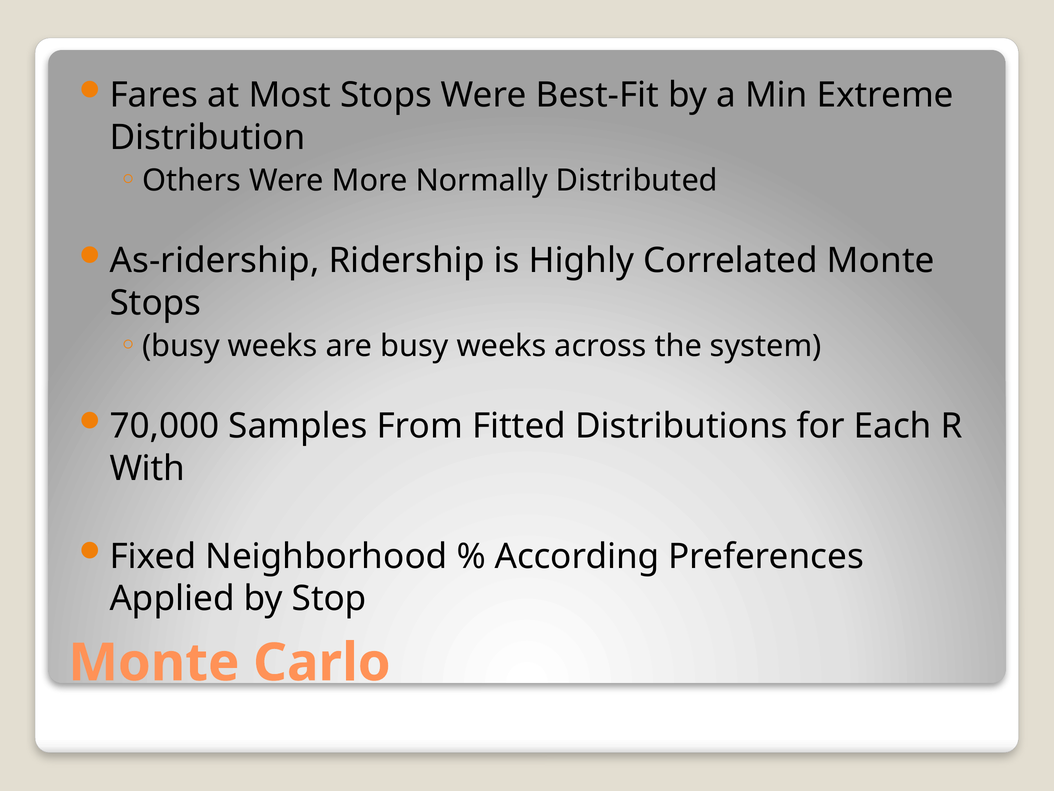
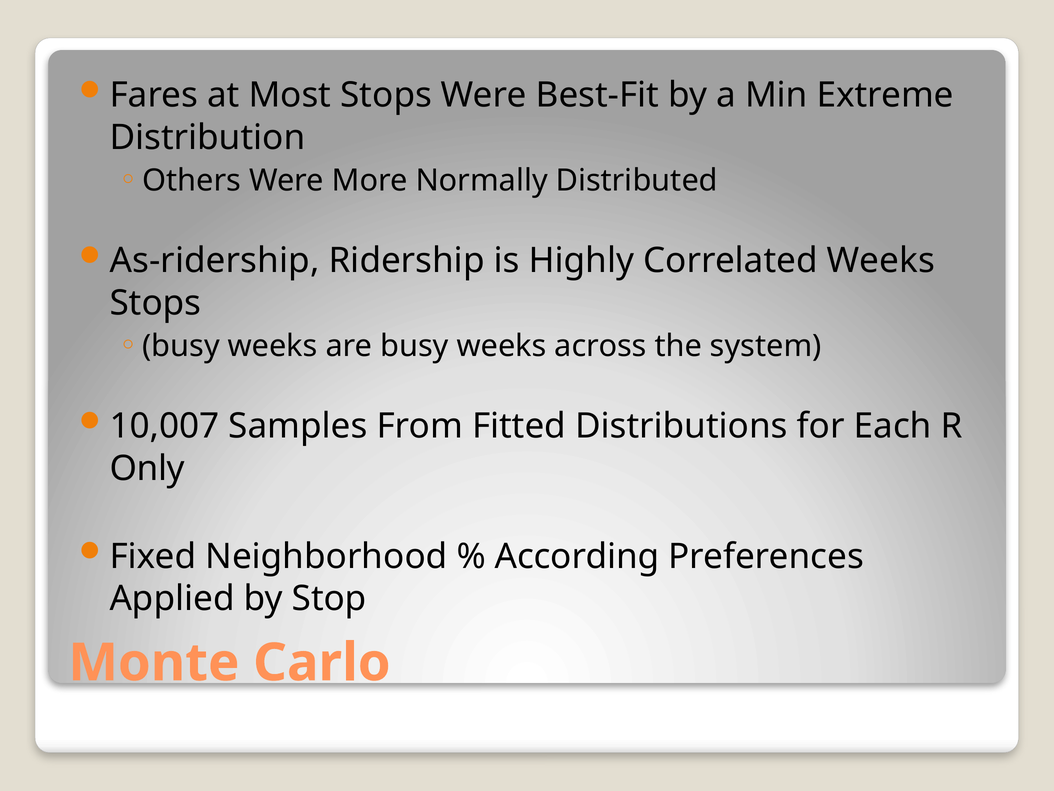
Correlated Monte: Monte -> Weeks (881, 261)
70,000: 70,000 -> 10,007 (165, 426)
With: With -> Only (147, 468)
